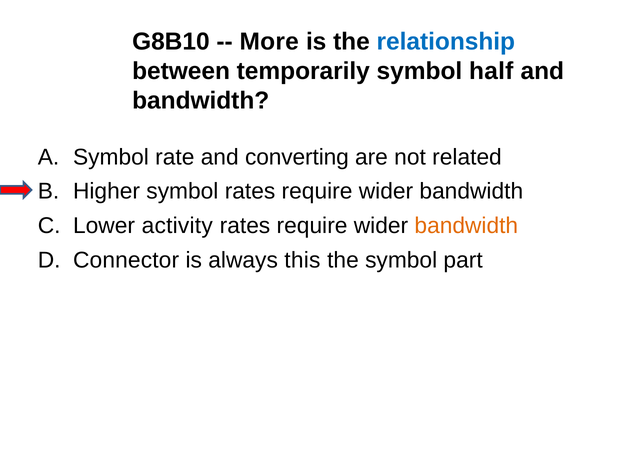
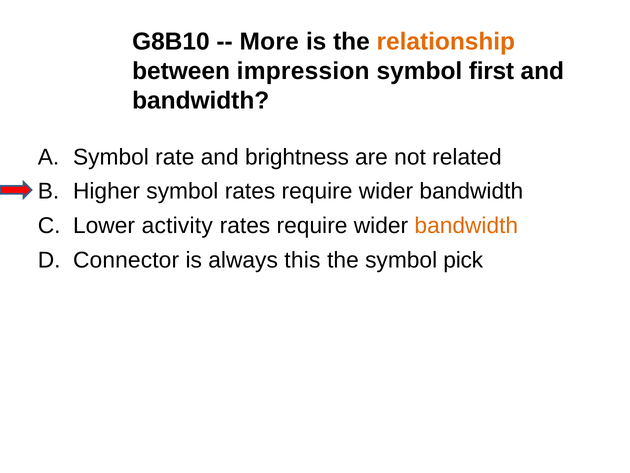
relationship colour: blue -> orange (446, 42)
temporarily: temporarily -> impression (303, 71)
half: half -> first (491, 71)
converting: converting -> brightness (297, 157)
part: part -> pick (463, 260)
